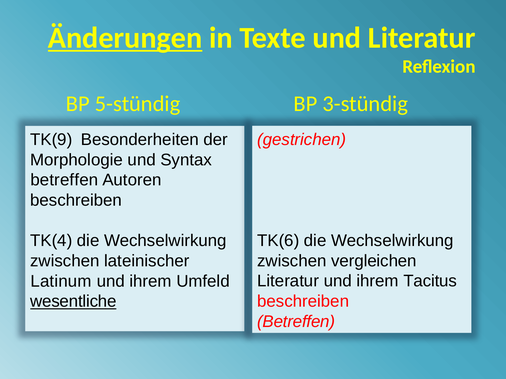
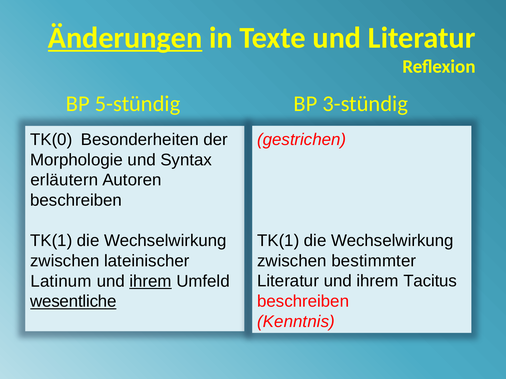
TK(9: TK(9 -> TK(0 (51, 140)
betreffen: betreffen -> erläutern (64, 180)
TK(4: TK(4 -> TK(1 (51, 241)
TK(6: TK(6 -> TK(1 (278, 241)
vergleichen: vergleichen -> bestimmter (374, 261)
ihrem underline: none -> present (151, 281)
Betreffen: Betreffen -> Kenntnis (296, 322)
